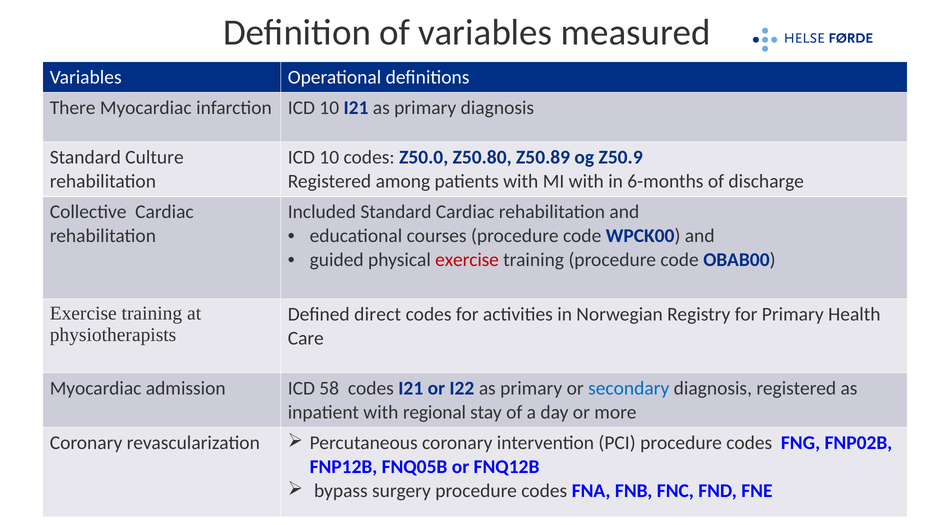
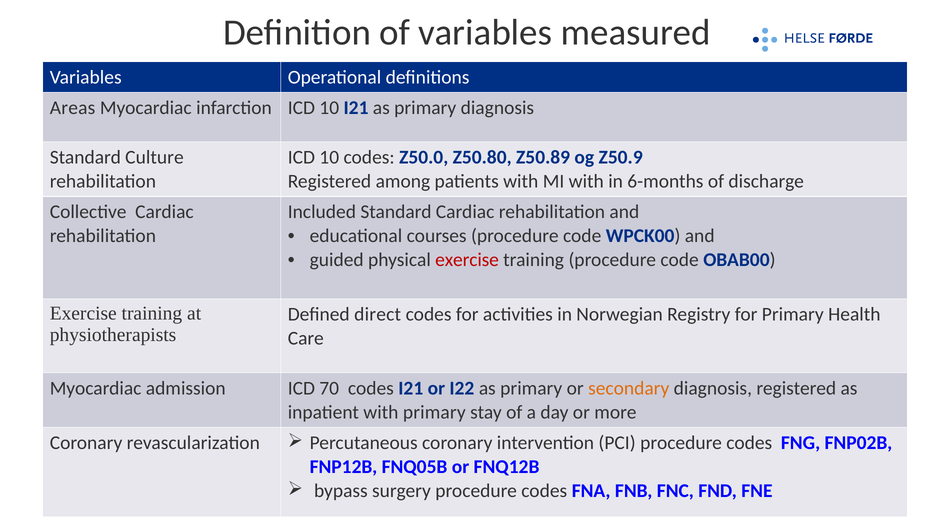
There: There -> Areas (73, 108)
58: 58 -> 70 (329, 389)
secondary colour: blue -> orange (629, 389)
with regional: regional -> primary (434, 412)
